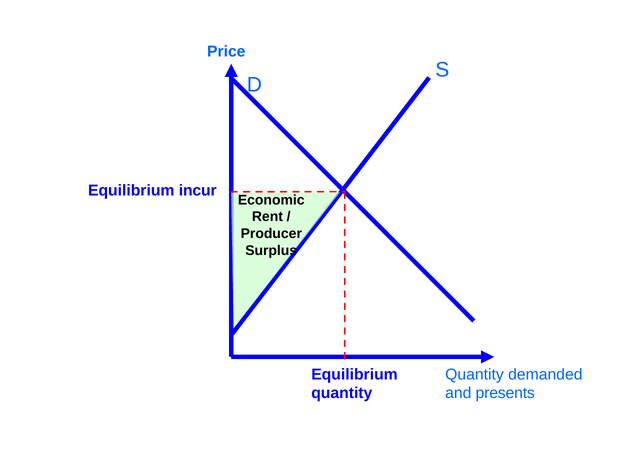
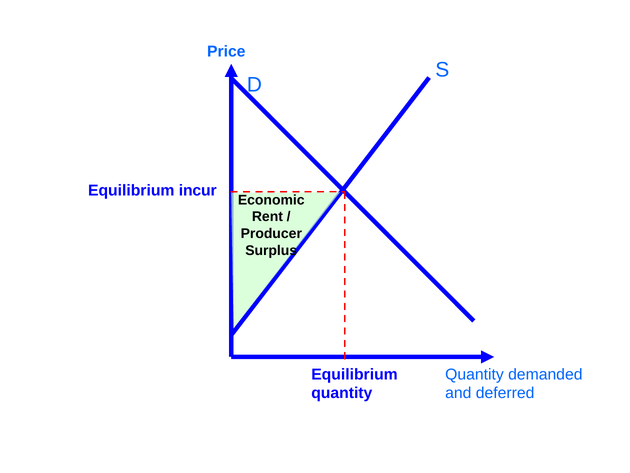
presents: presents -> deferred (505, 393)
